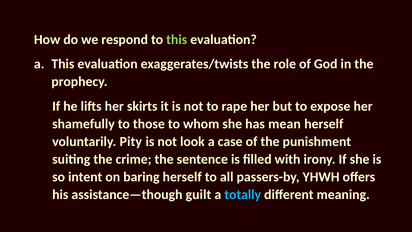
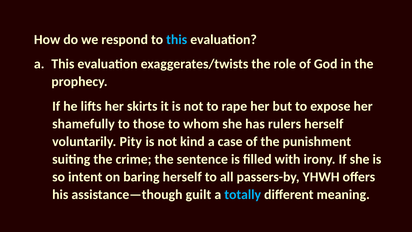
this colour: light green -> light blue (177, 40)
mean: mean -> rulers (285, 124)
look: look -> kind (192, 141)
